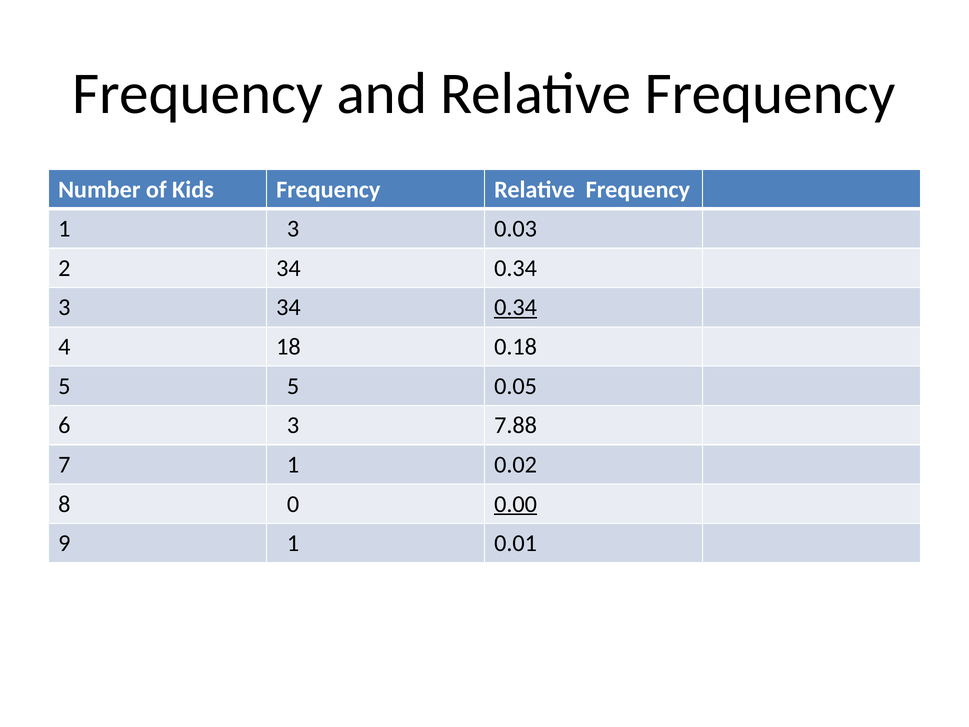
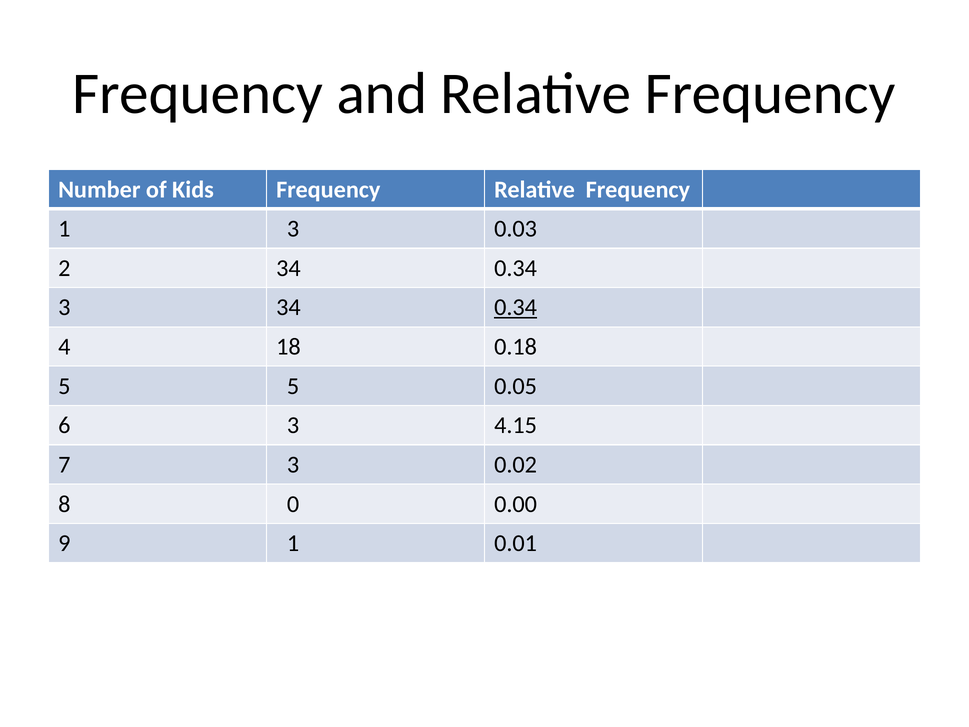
7.88: 7.88 -> 4.15 (516, 425)
7 1: 1 -> 3 (293, 465)
0.00 underline: present -> none (516, 504)
